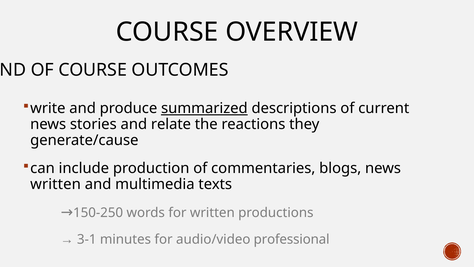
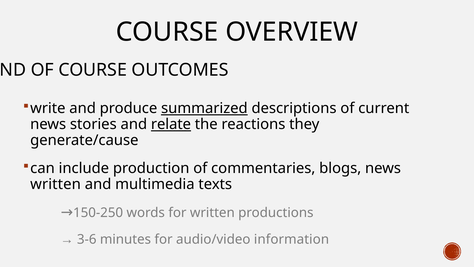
relate underline: none -> present (171, 124)
3-1: 3-1 -> 3-6 (87, 239)
professional: professional -> information (291, 239)
